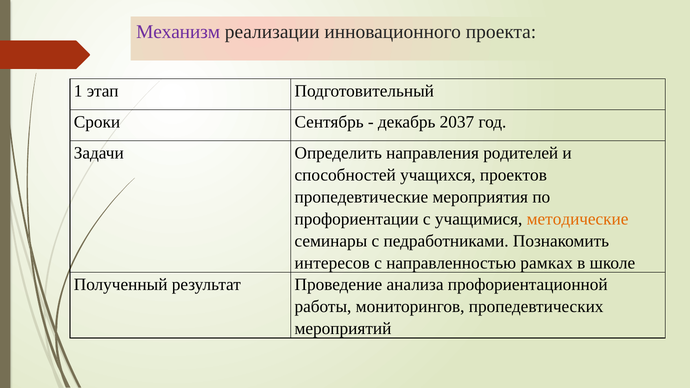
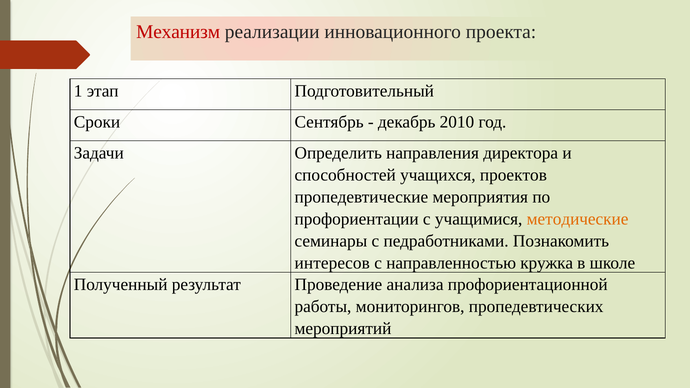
Механизм colour: purple -> red (178, 32)
2037: 2037 -> 2010 (457, 122)
родителей: родителей -> директора (521, 153)
рамках: рамках -> кружка (547, 263)
